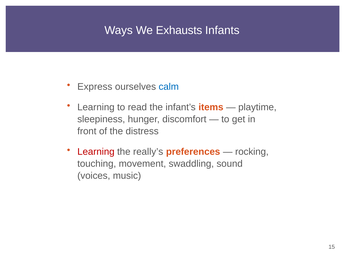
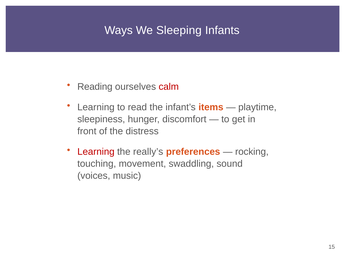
Exhausts: Exhausts -> Sleeping (179, 30)
Express: Express -> Reading (95, 87)
calm colour: blue -> red (169, 87)
